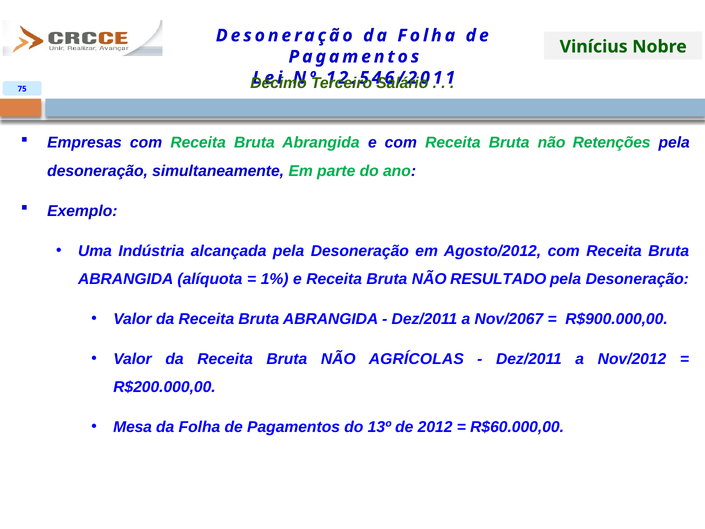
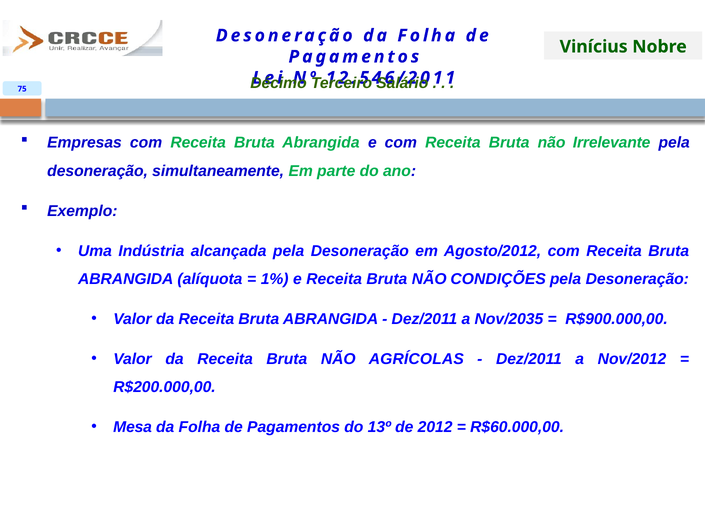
Retenções: Retenções -> Irrelevante (612, 143)
RESULTADO: RESULTADO -> CONDIÇÕES (498, 279)
Nov/2067: Nov/2067 -> Nov/2035 (509, 319)
